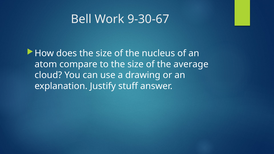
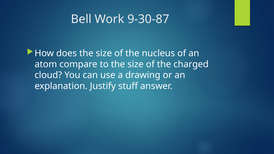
9-30-67: 9-30-67 -> 9-30-87 (148, 19)
average: average -> charged (191, 64)
